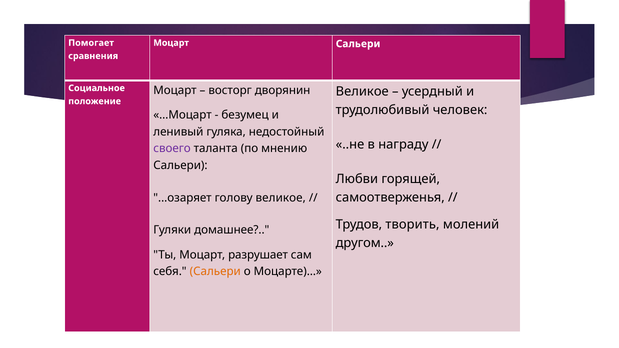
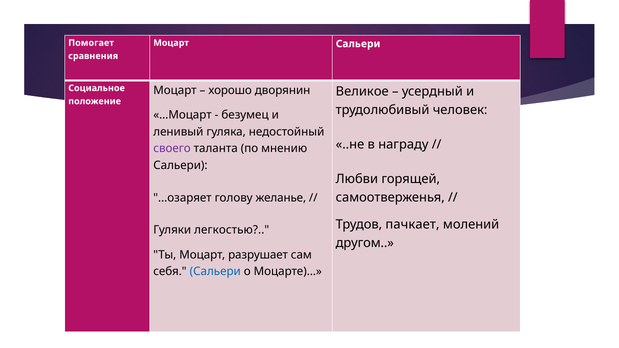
восторг: восторг -> хорошо (230, 90)
голову великое: великое -> желанье (281, 198)
творить: творить -> пачкает (412, 224)
домашнее: домашнее -> легкостью (232, 230)
Сальери colour: orange -> blue (215, 272)
